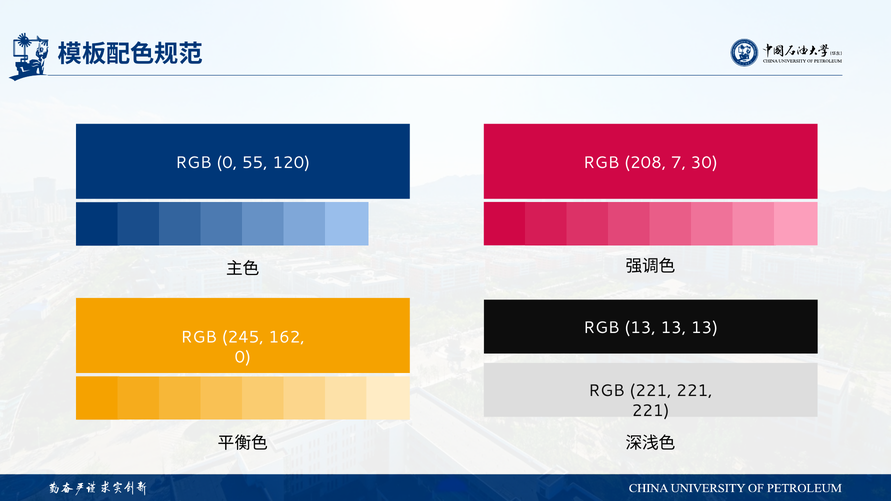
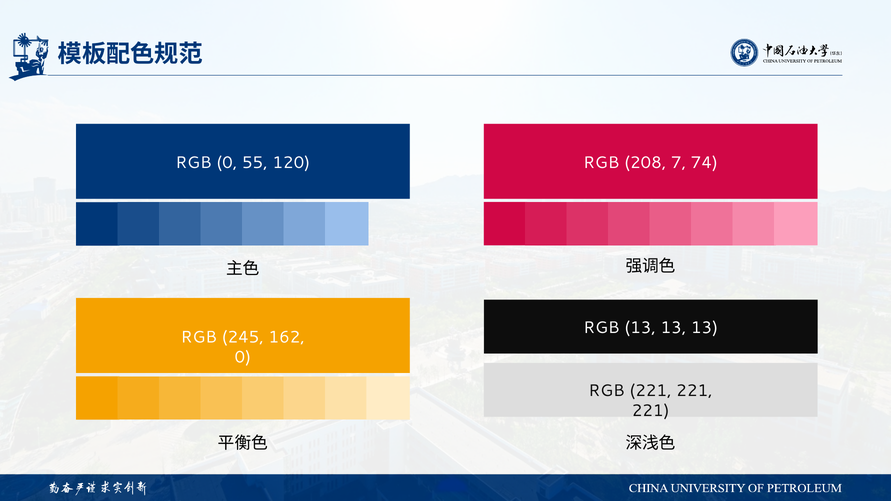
30: 30 -> 74 (704, 163)
